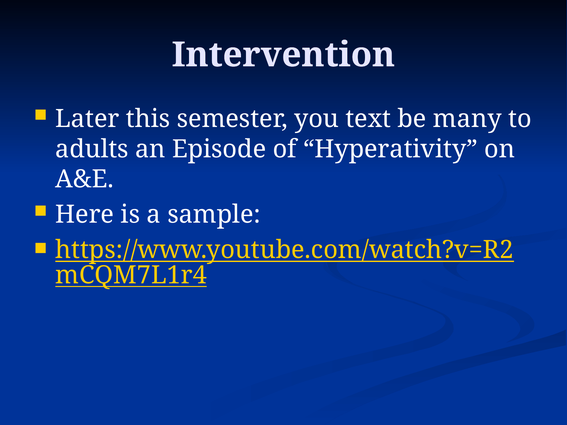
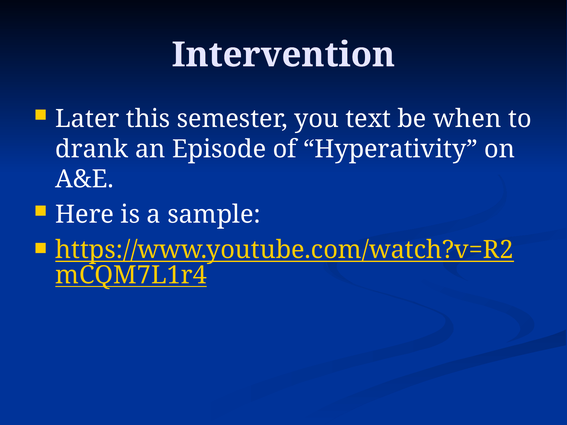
many: many -> when (467, 119)
adults: adults -> drank (92, 149)
